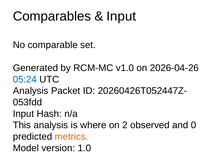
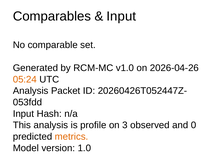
05:24 colour: blue -> orange (25, 79)
where: where -> profile (93, 125)
2: 2 -> 3 (125, 125)
